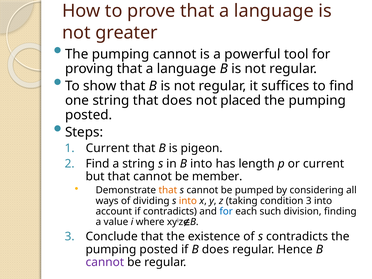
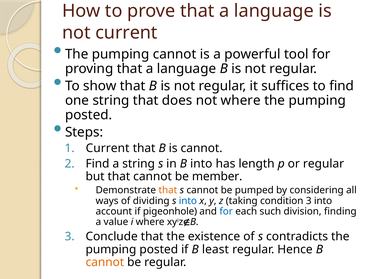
not greater: greater -> current (126, 33)
not placed: placed -> where (241, 101)
is pigeon: pigeon -> cannot (202, 148)
or current: current -> regular (324, 164)
into colour: orange -> blue (188, 201)
if contradicts: contradicts -> pigeonhole (170, 211)
B does: does -> least (215, 249)
cannot colour: purple -> orange (105, 262)
